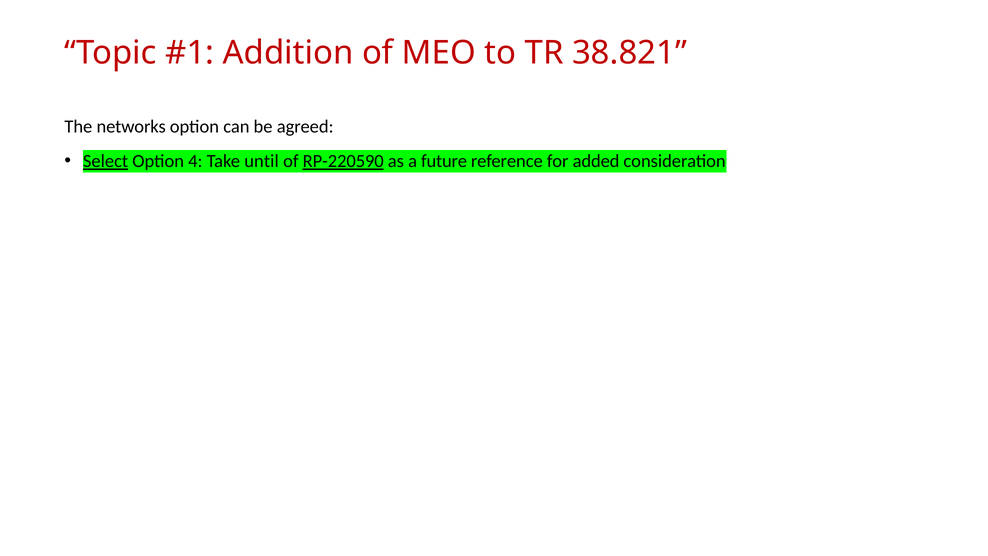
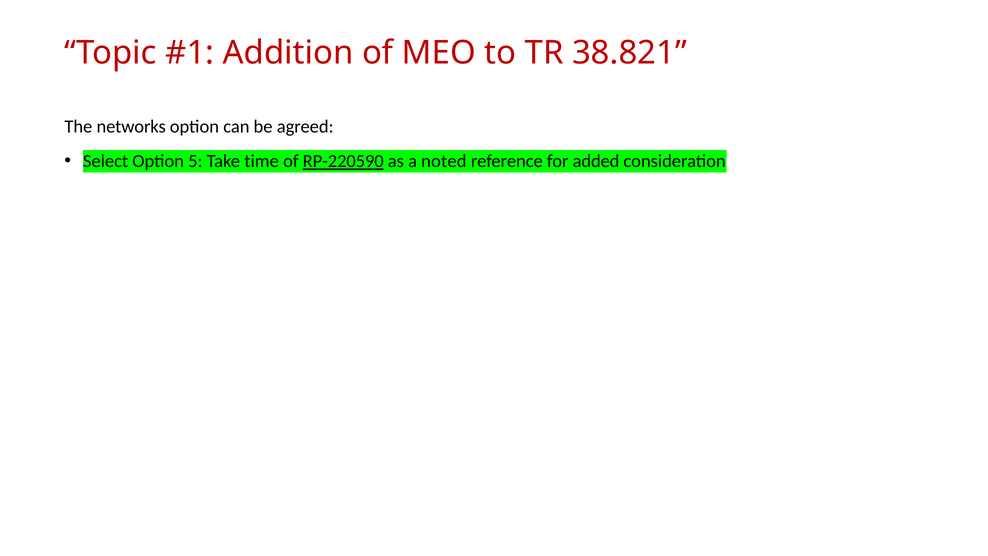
Select underline: present -> none (106, 161)
4: 4 -> 5 (195, 161)
until: until -> time (262, 161)
future: future -> noted (444, 161)
